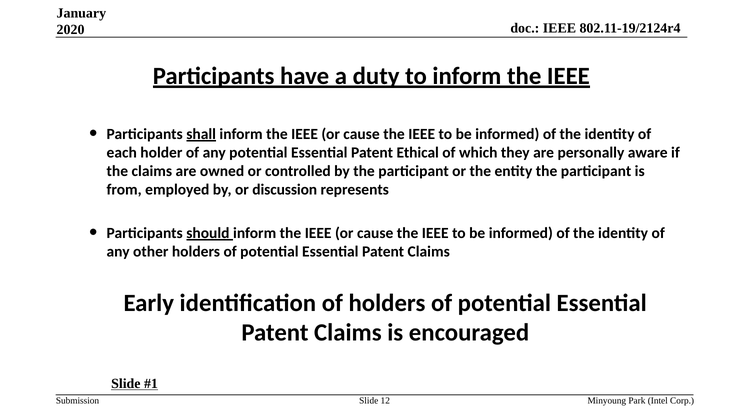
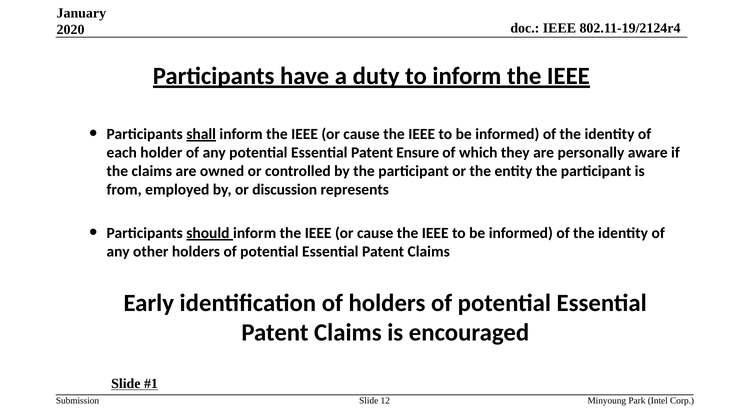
Ethical: Ethical -> Ensure (418, 152)
